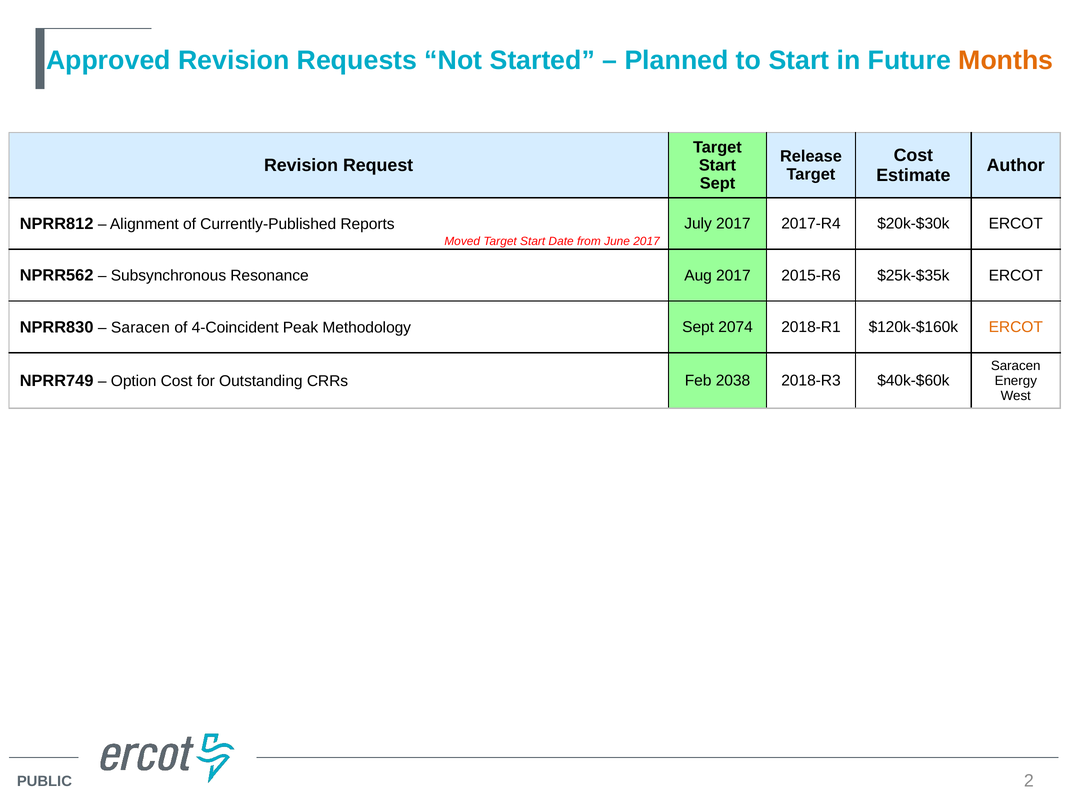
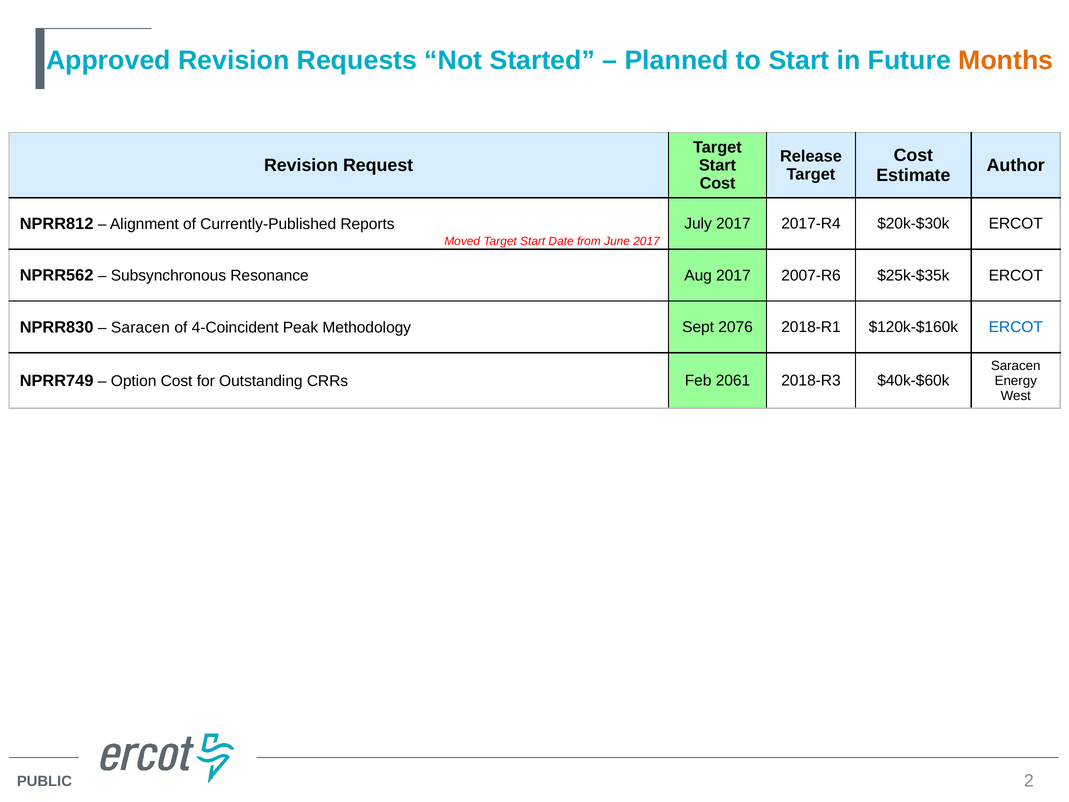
Sept: Sept -> Cost (718, 183)
2015-R6: 2015-R6 -> 2007-R6 (811, 275)
2074: 2074 -> 2076 (736, 327)
ERCOT colour: orange -> blue (1016, 327)
2038: 2038 -> 2061 (733, 381)
